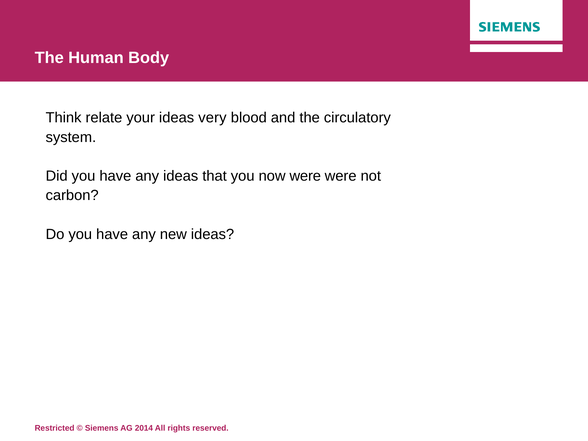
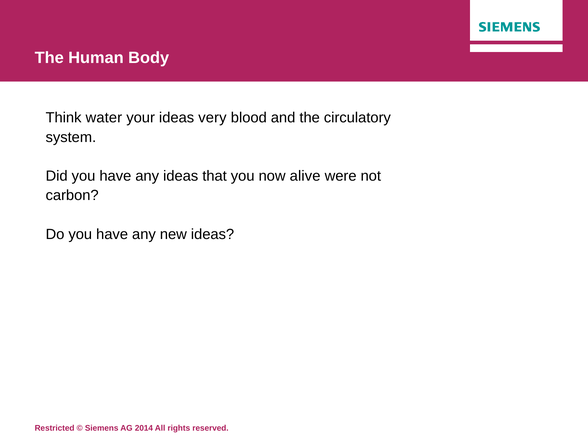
relate: relate -> water (104, 118)
now were: were -> alive (305, 176)
